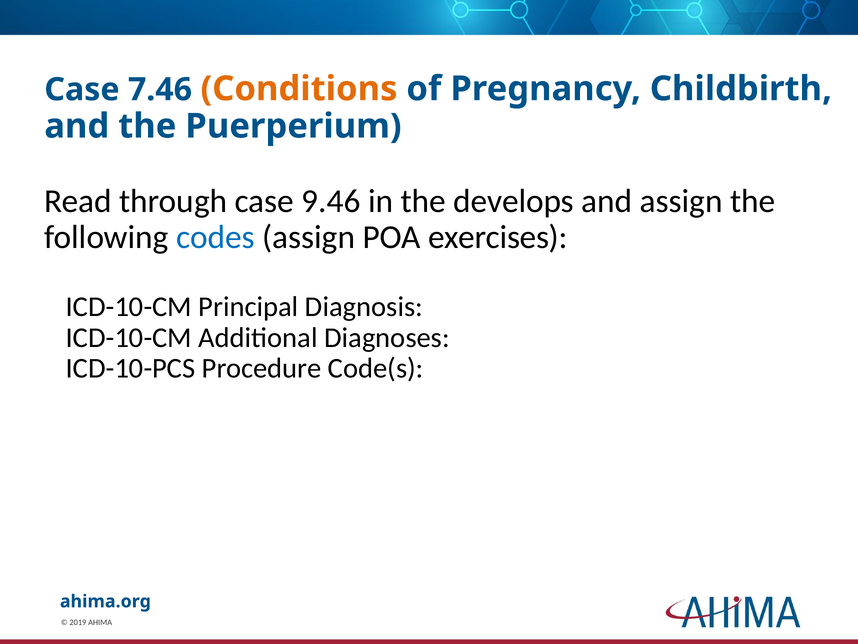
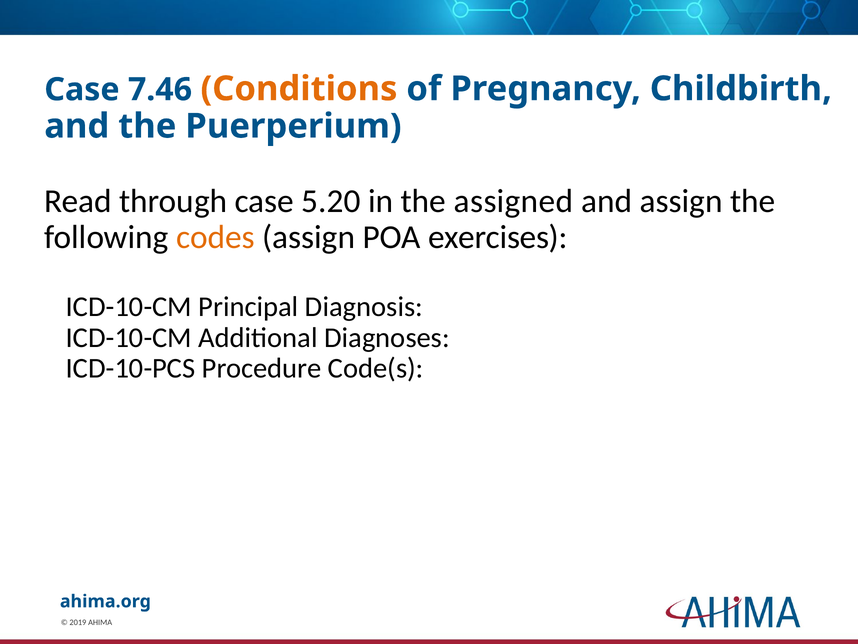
9.46: 9.46 -> 5.20 (331, 201)
develops: develops -> assigned (513, 201)
codes colour: blue -> orange (215, 237)
